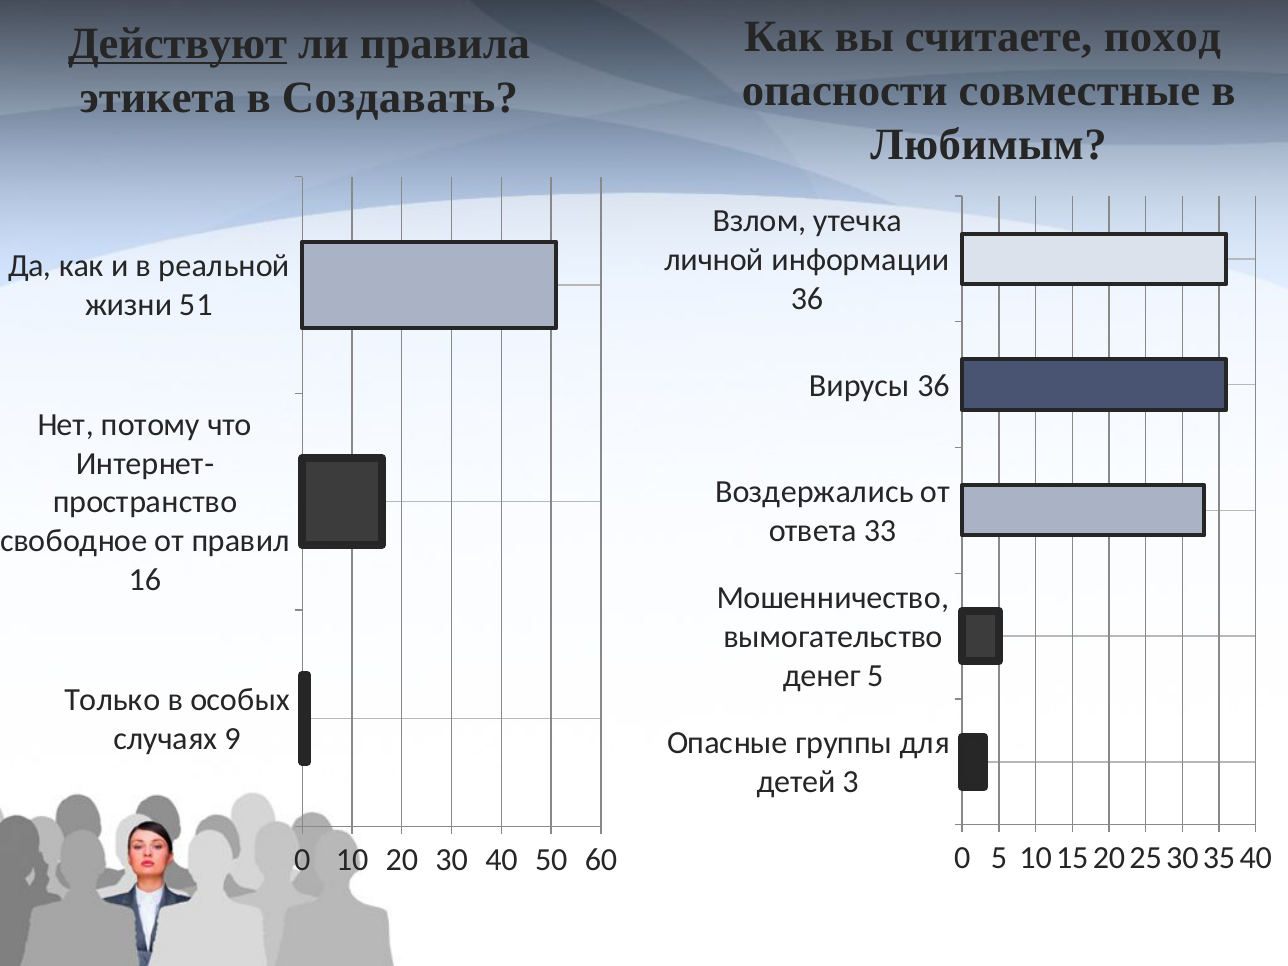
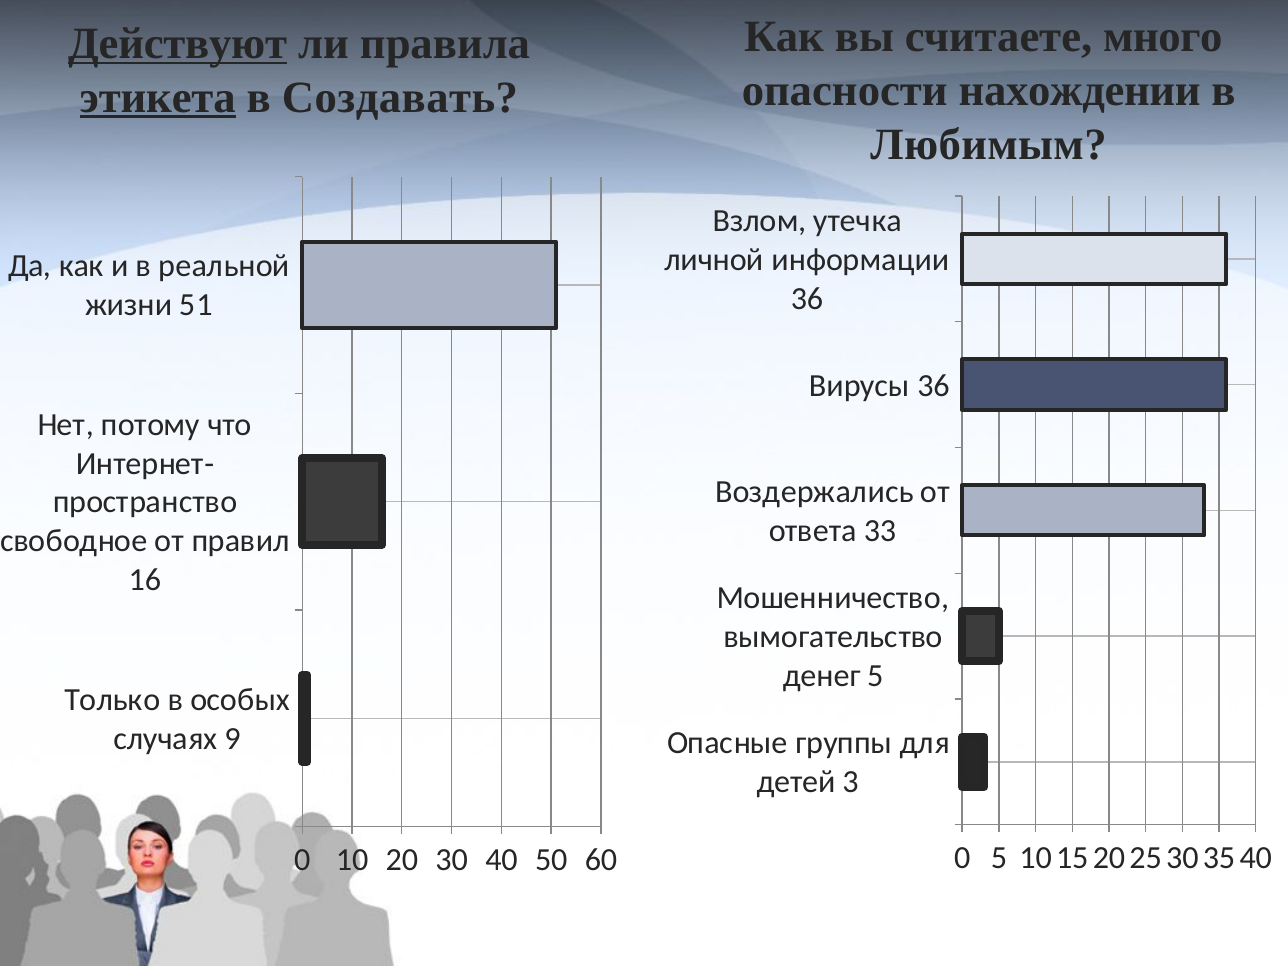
поход: поход -> много (1163, 37)
совместные: совместные -> нахождении (1080, 91)
этикета underline: none -> present (158, 97)
